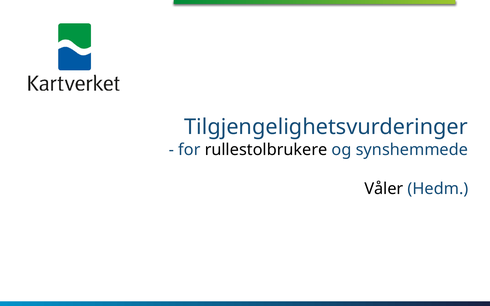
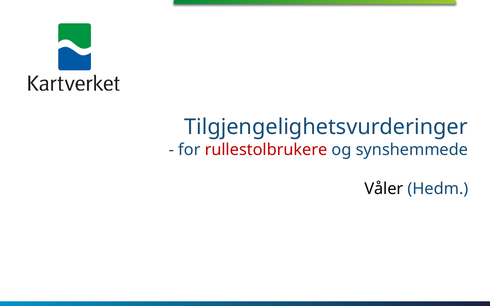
rullestolbrukere colour: black -> red (266, 150)
